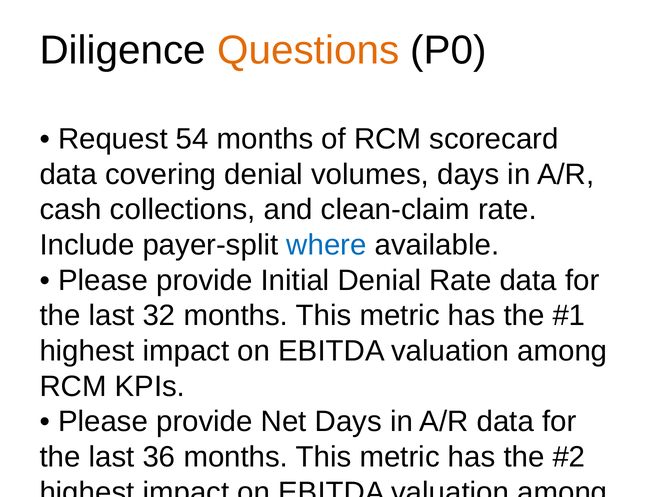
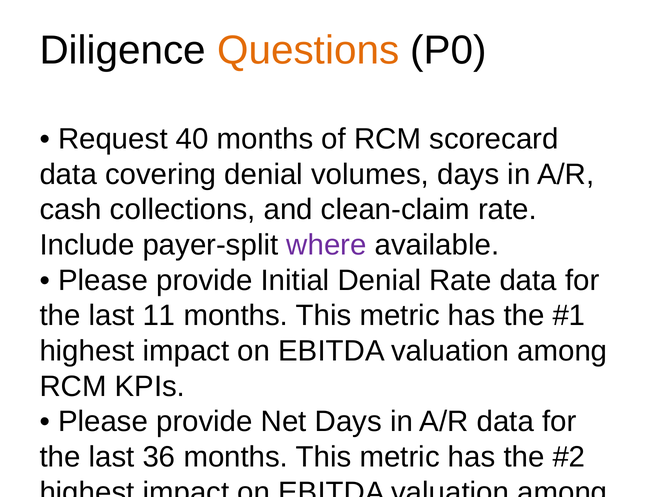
54: 54 -> 40 (192, 139)
where colour: blue -> purple (327, 245)
32: 32 -> 11 (159, 315)
